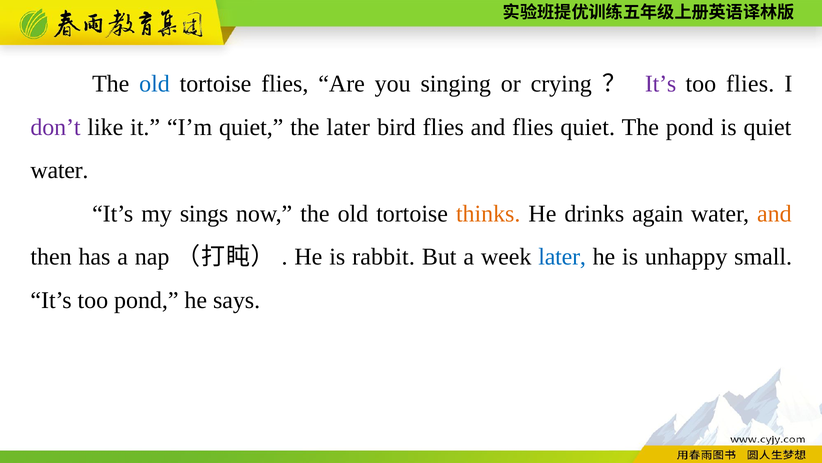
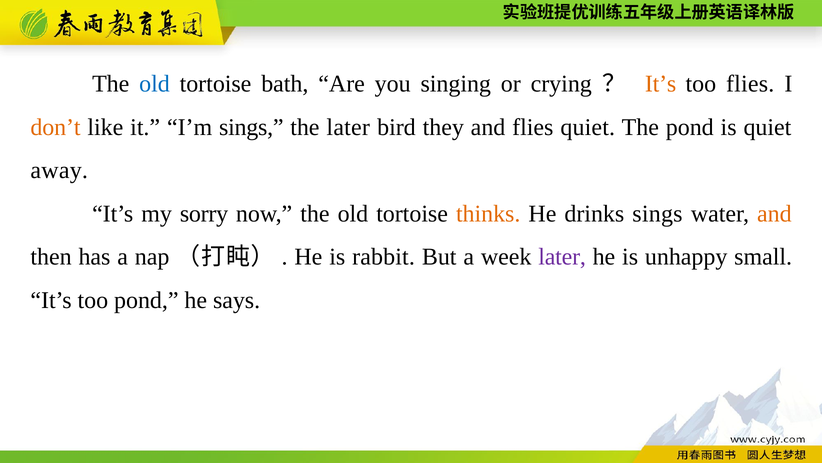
tortoise flies: flies -> bath (285, 84)
It’s colour: purple -> orange (661, 84)
don’t colour: purple -> orange (56, 127)
I’m quiet: quiet -> sings (251, 127)
bird flies: flies -> they (443, 127)
water: water -> away (59, 170)
sings: sings -> sorry (204, 213)
drinks again: again -> sings (657, 213)
later colour: blue -> purple (562, 257)
